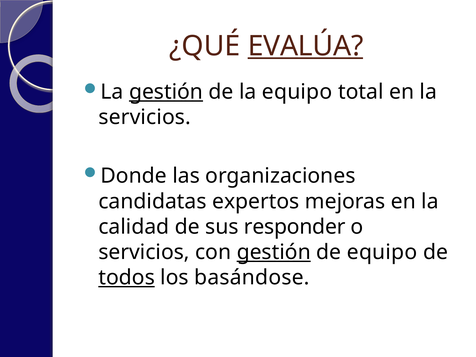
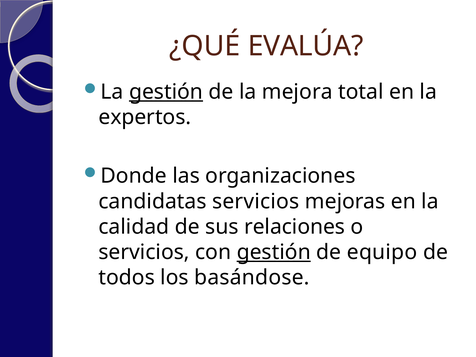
EVALÚA underline: present -> none (306, 46)
la equipo: equipo -> mejora (297, 92)
servicios: servicios -> expertos (145, 117)
candidatas expertos: expertos -> servicios (256, 201)
responder: responder -> relaciones (295, 227)
todos underline: present -> none (127, 278)
